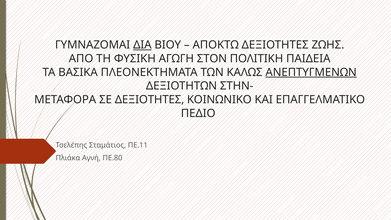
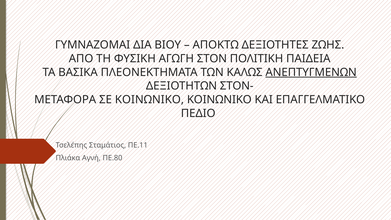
ΔΙΑ underline: present -> none (142, 45)
ΣΤΗΝ-: ΣΤΗΝ- -> ΣΤΟΝ- (237, 86)
ΣΕ ΔΕΞΙΟΤΗΤΕΣ: ΔΕΞΙΟΤΗΤΕΣ -> ΚΟΙΝΩΝΙΚΟ (149, 100)
